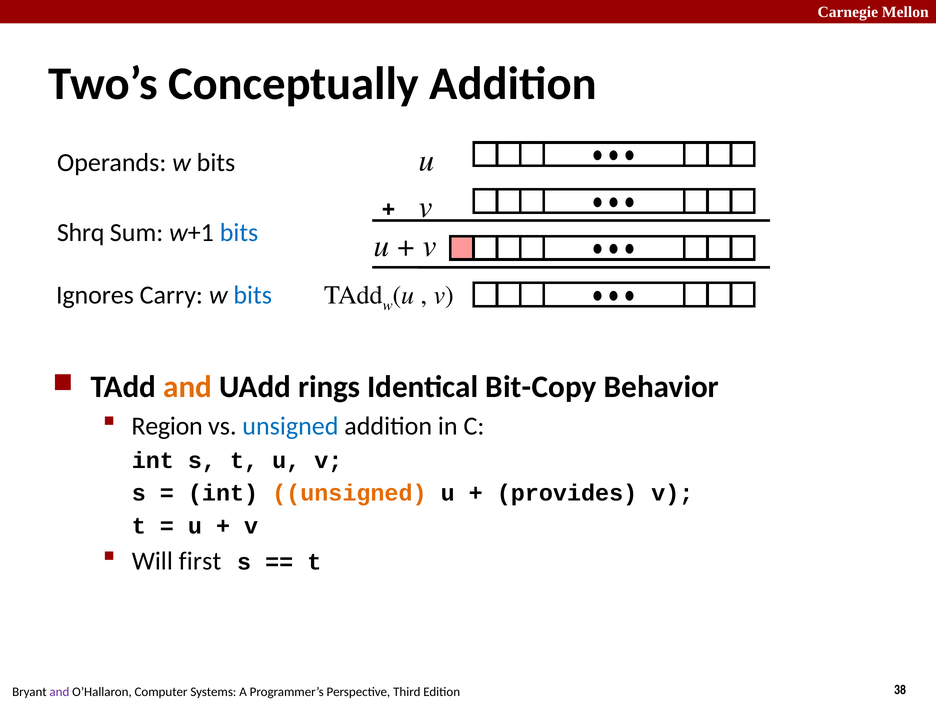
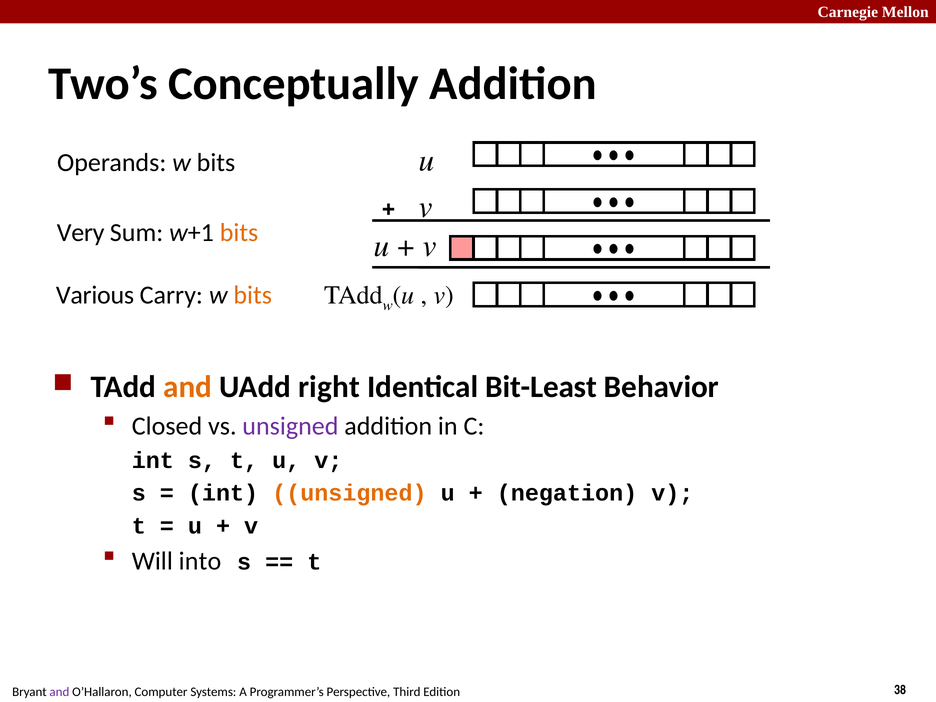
Shrq: Shrq -> Very (81, 233)
bits colour: blue -> orange (239, 233)
Ignores: Ignores -> Various (95, 295)
bits colour: blue -> orange (253, 295)
rings: rings -> right (329, 387)
Bit-Copy: Bit-Copy -> Bit-Least (541, 387)
Region: Region -> Closed (167, 426)
unsigned colour: blue -> purple (290, 426)
provides: provides -> negation (567, 493)
first: first -> into (200, 561)
